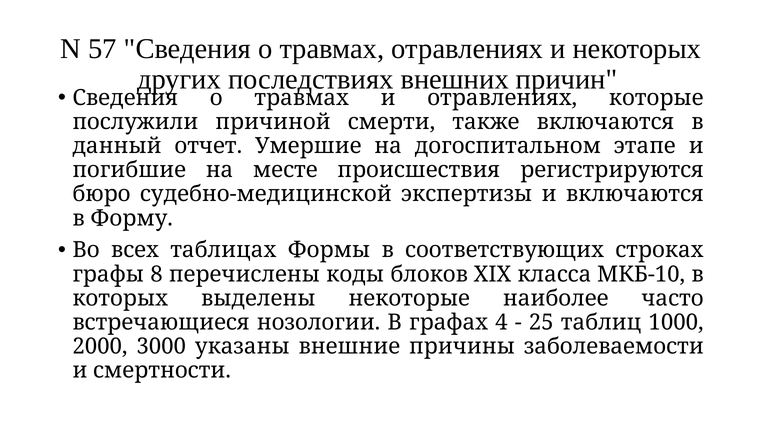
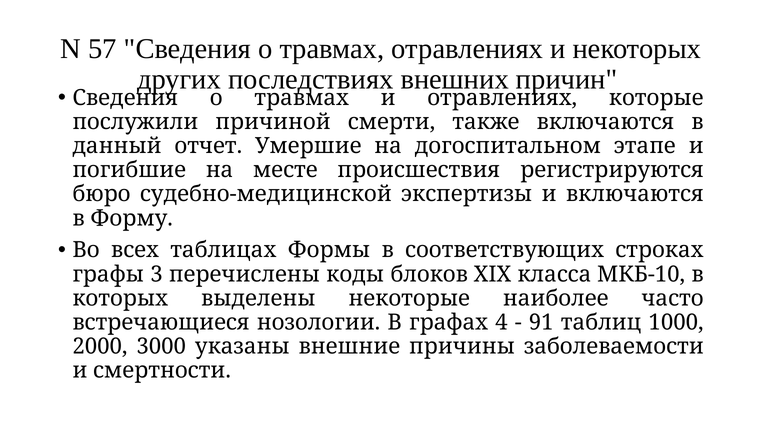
8: 8 -> 3 (156, 274)
25: 25 -> 91 (541, 322)
